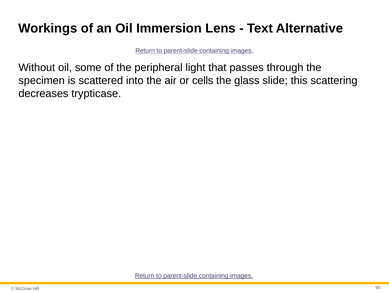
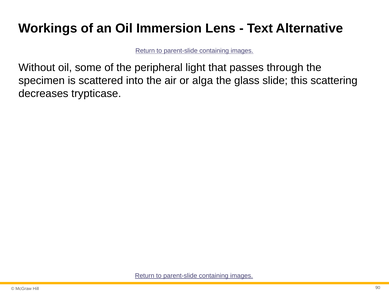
cells: cells -> alga (203, 81)
